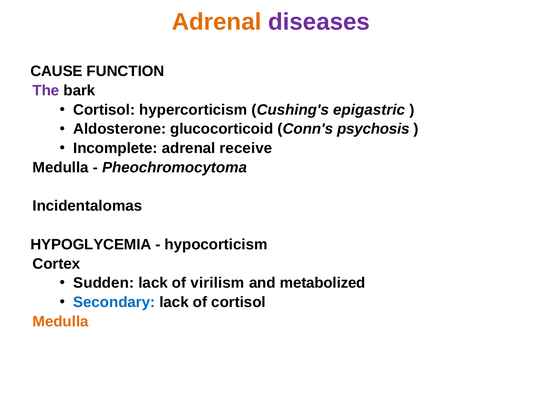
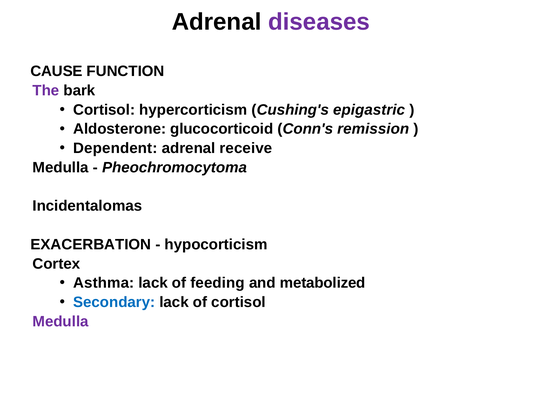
Adrenal colour: orange -> black (217, 22)
psychosis: psychosis -> remission (373, 129)
Incomplete: Incomplete -> Dependent (115, 148)
HYPOGLYCEMIA: HYPOGLYCEMIA -> EXACERBATION (91, 245)
Sudden: Sudden -> Asthma (104, 283)
virilism: virilism -> feeding (218, 283)
Medulla colour: orange -> purple (61, 322)
